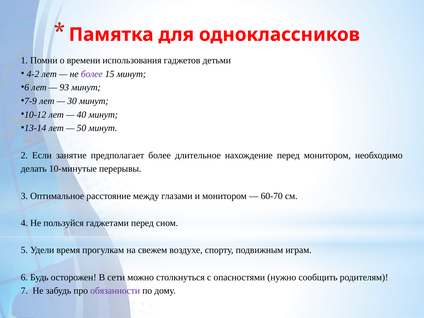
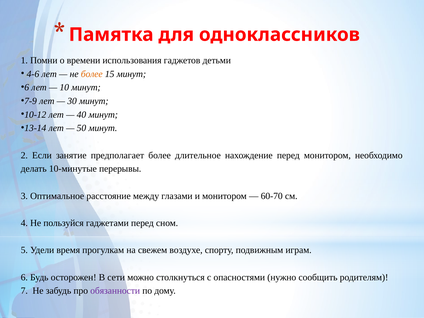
4-2: 4-2 -> 4-6 (33, 74)
более colour: purple -> orange (92, 74)
93: 93 -> 10 (64, 87)
